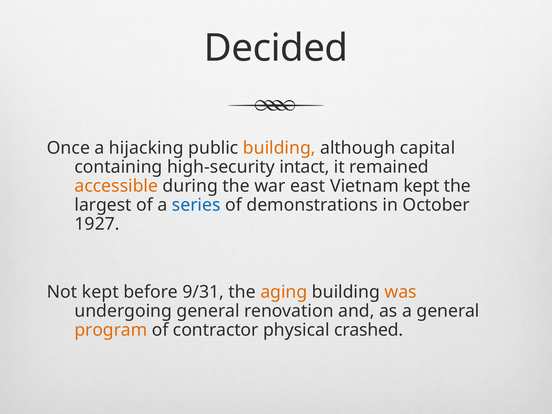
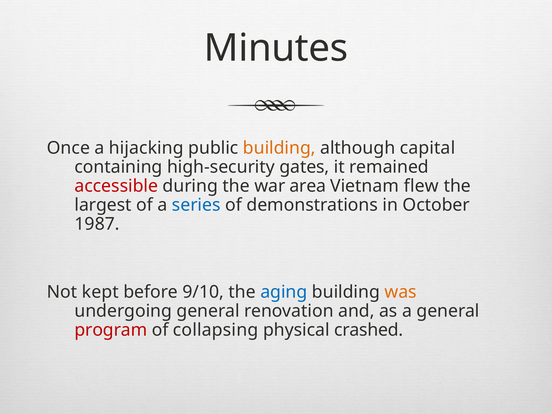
Decided: Decided -> Minutes (276, 48)
intact: intact -> gates (304, 167)
accessible colour: orange -> red (116, 186)
east: east -> area (308, 186)
Vietnam kept: kept -> flew (421, 186)
1927: 1927 -> 1987 (97, 224)
9/31: 9/31 -> 9/10 (203, 292)
aging colour: orange -> blue (284, 292)
program colour: orange -> red (111, 330)
contractor: contractor -> collapsing (216, 330)
